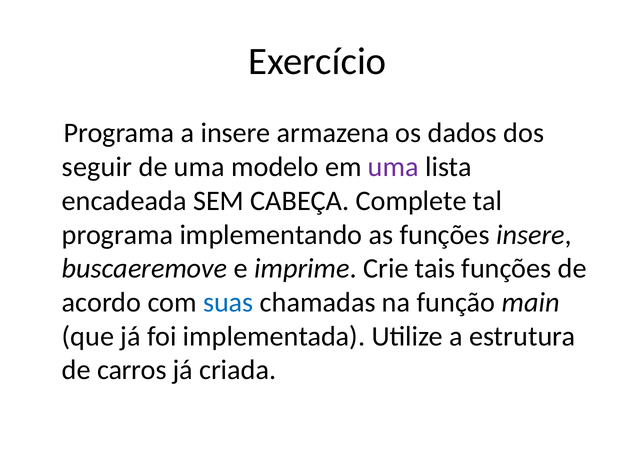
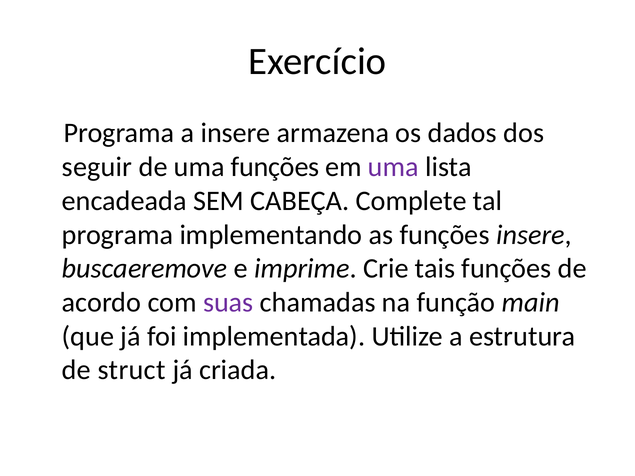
uma modelo: modelo -> funções (275, 167)
suas colour: blue -> purple (228, 303)
carros: carros -> struct (132, 370)
